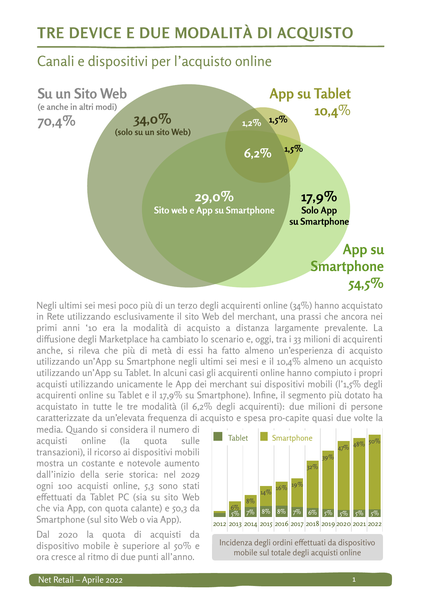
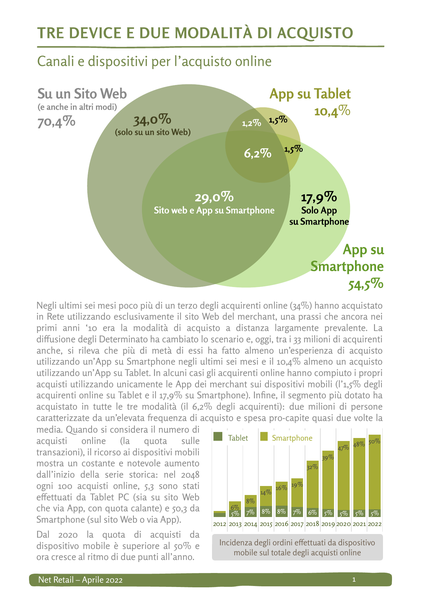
Marketplace: Marketplace -> Determinato (123, 339)
2029: 2029 -> 2048 (190, 474)
